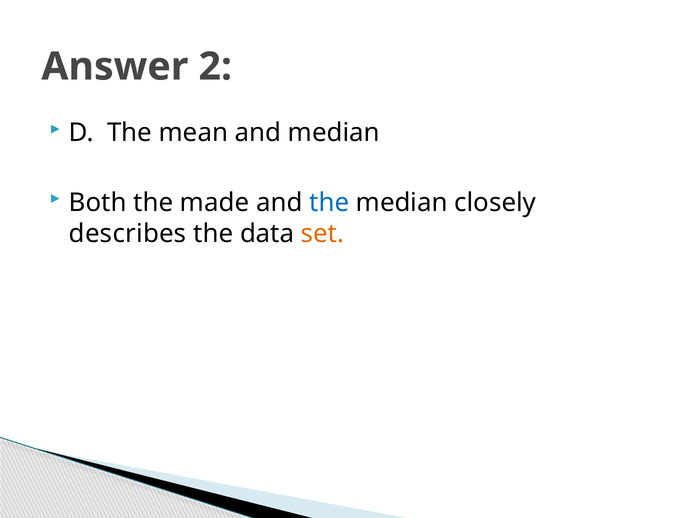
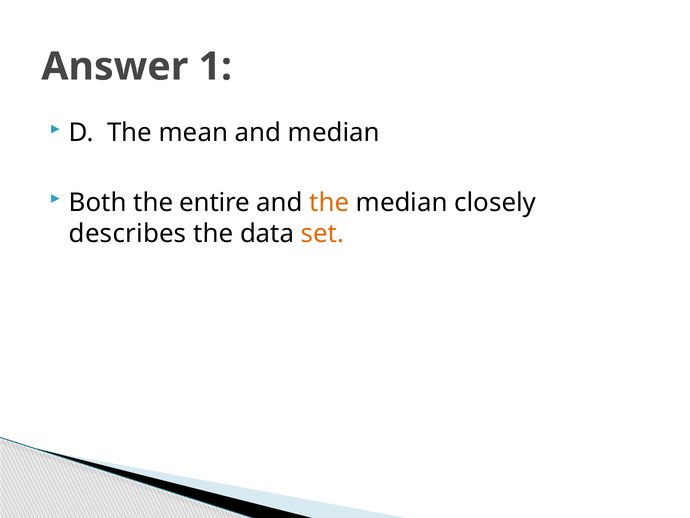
2: 2 -> 1 (215, 67)
made: made -> entire (215, 202)
the colour: blue -> orange (329, 202)
